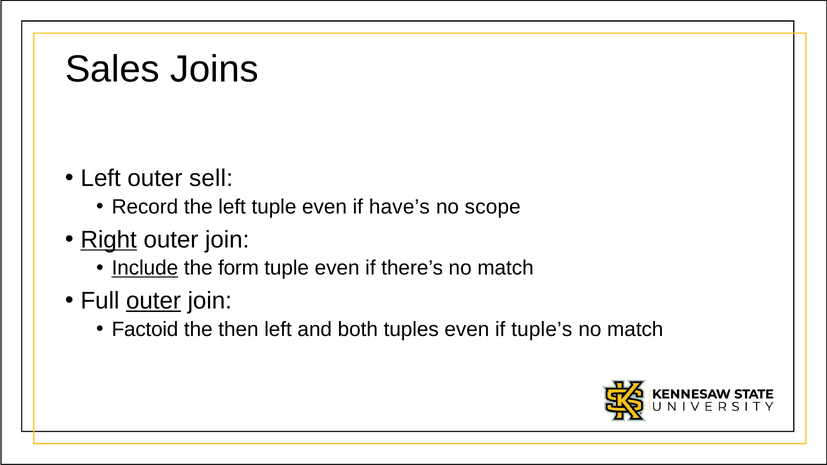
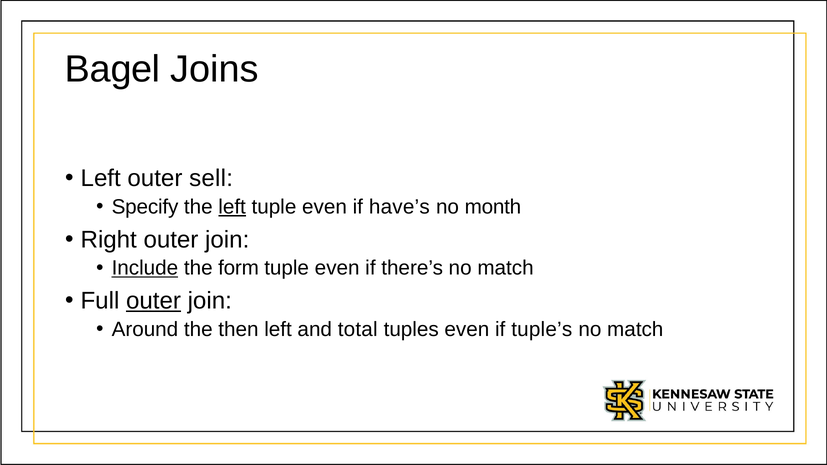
Sales: Sales -> Bagel (113, 70)
Record: Record -> Specify (145, 207)
left underline: none -> present (232, 207)
scope: scope -> month (493, 207)
Right underline: present -> none (109, 240)
Factoid: Factoid -> Around (145, 330)
both: both -> total (358, 330)
